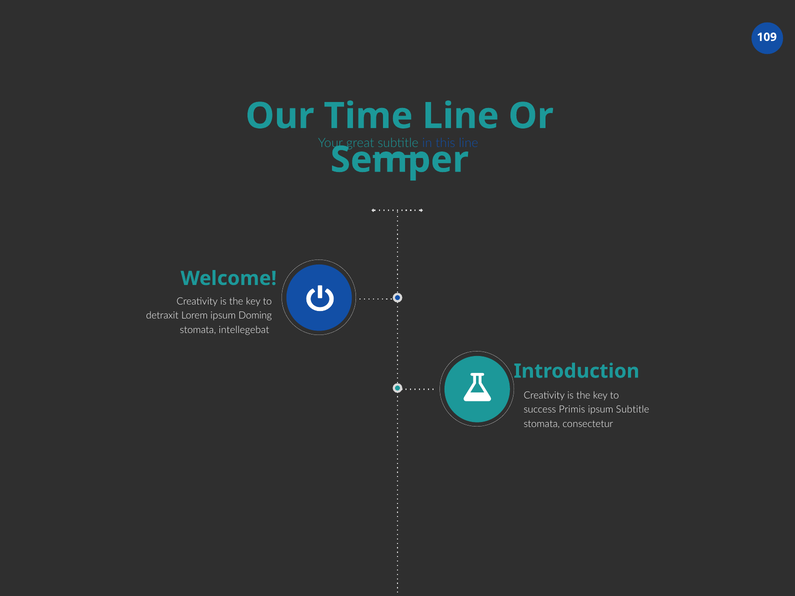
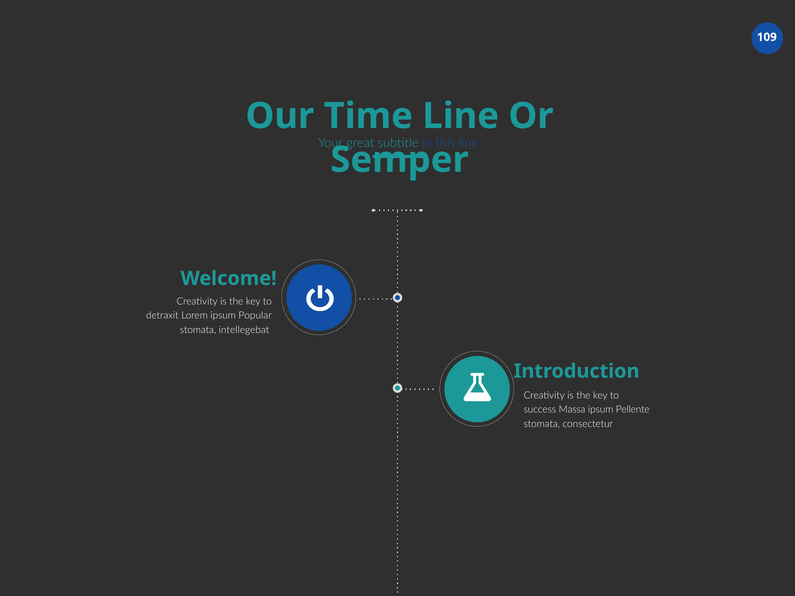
Doming: Doming -> Popular (255, 316)
Primis: Primis -> Massa (572, 410)
ipsum Subtitle: Subtitle -> Pellente (633, 410)
